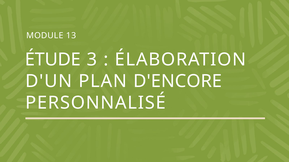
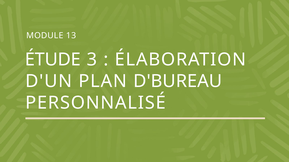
D'ENCORE: D'ENCORE -> D'BUREAU (178, 81)
